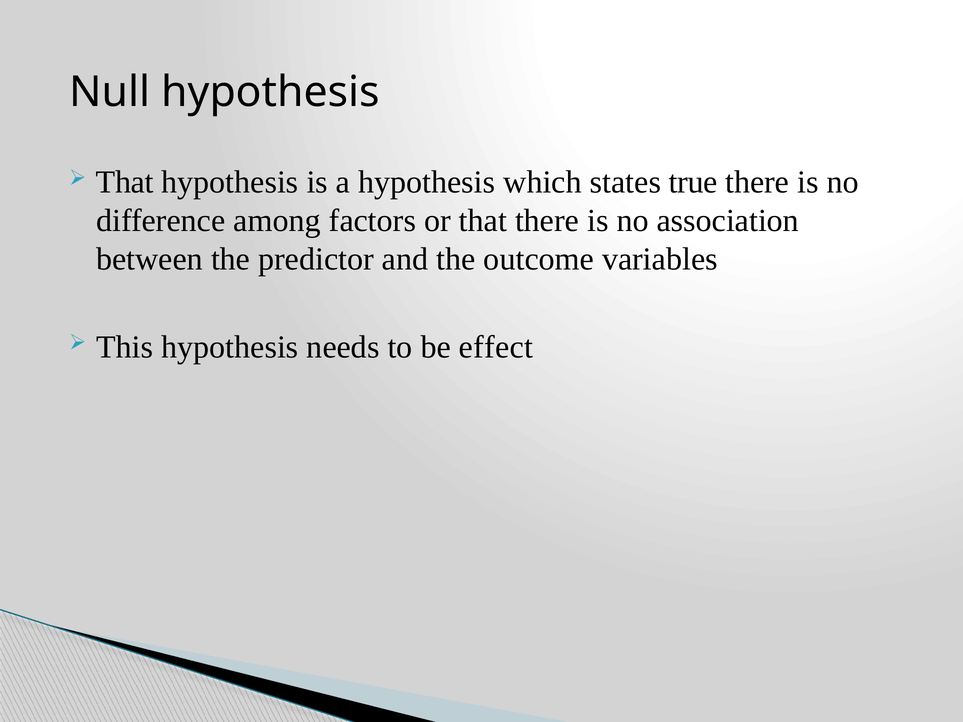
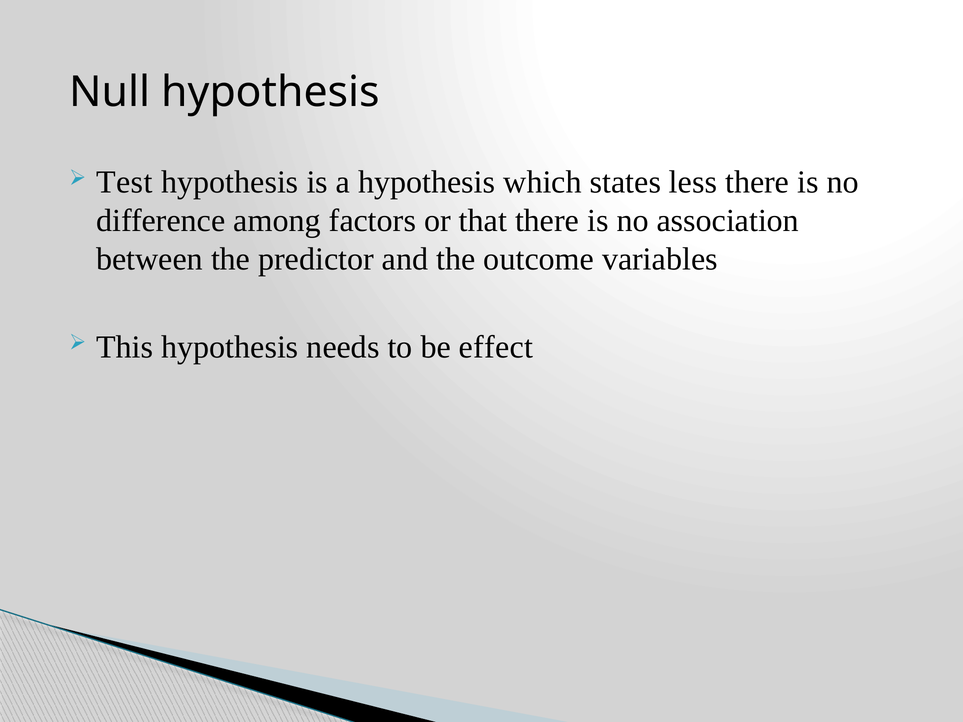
That: That -> Test (125, 182)
true: true -> less (693, 182)
